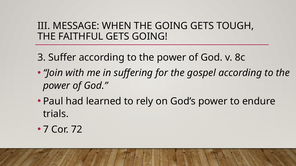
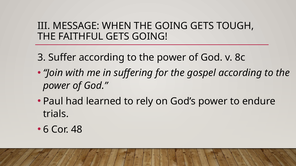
7: 7 -> 6 (46, 130)
72: 72 -> 48 (77, 130)
